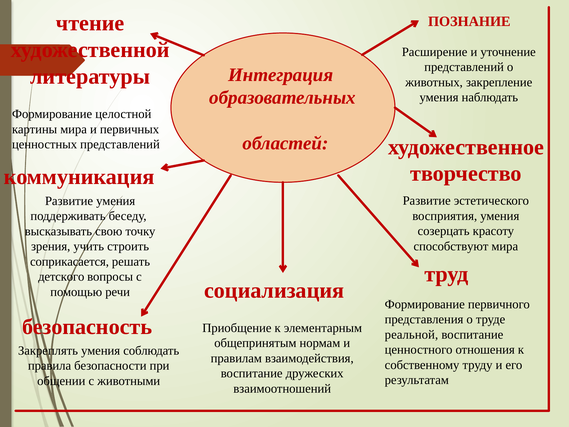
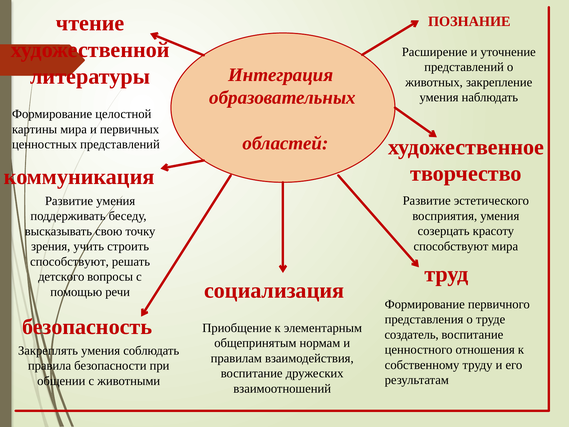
соприкасается: соприкасается -> способствуют (69, 261)
реальной: реальной -> создатель (412, 334)
